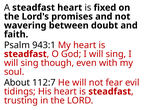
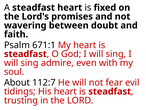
943:1: 943:1 -> 671:1 (44, 45)
though: though -> admire (57, 63)
